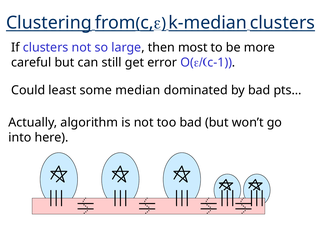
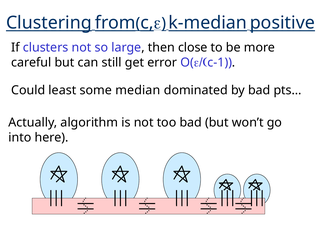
k-median clusters: clusters -> positive (282, 23)
most: most -> close (193, 47)
